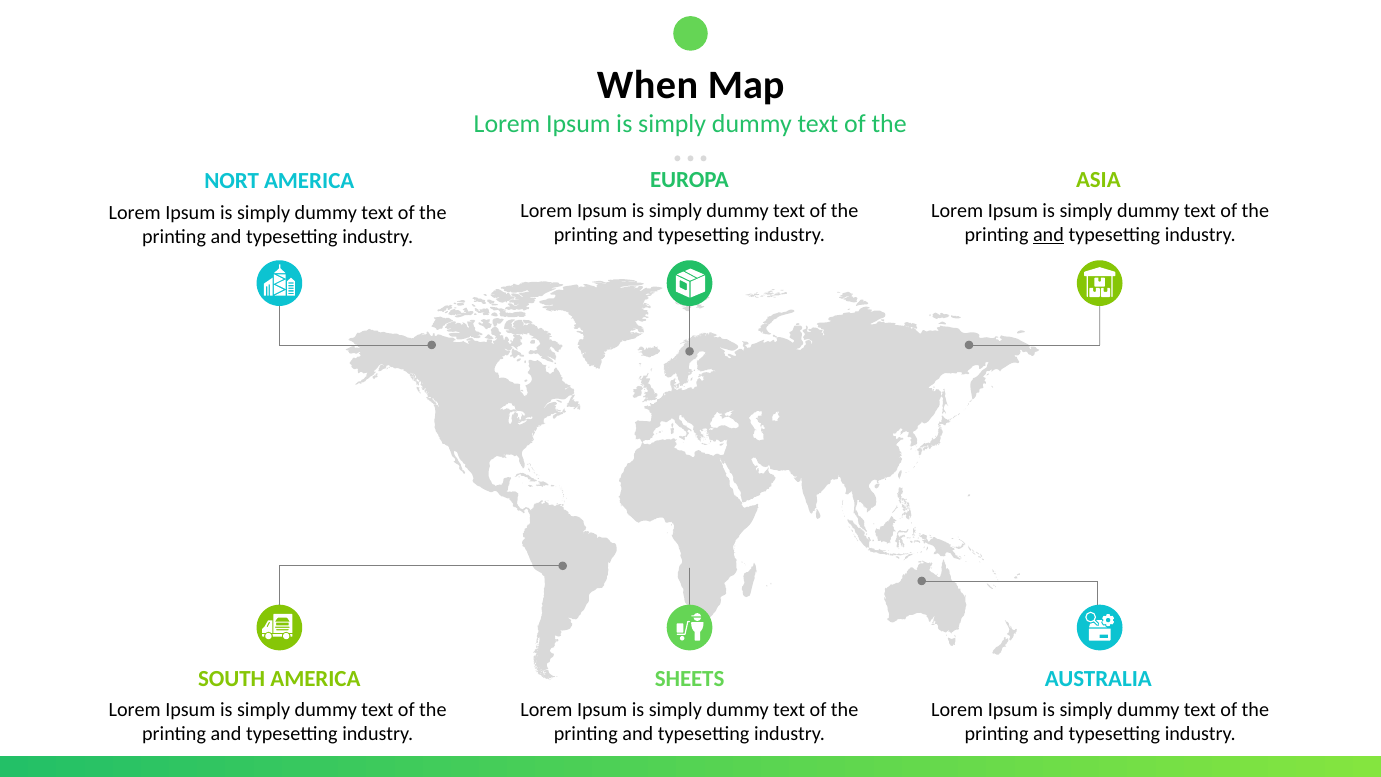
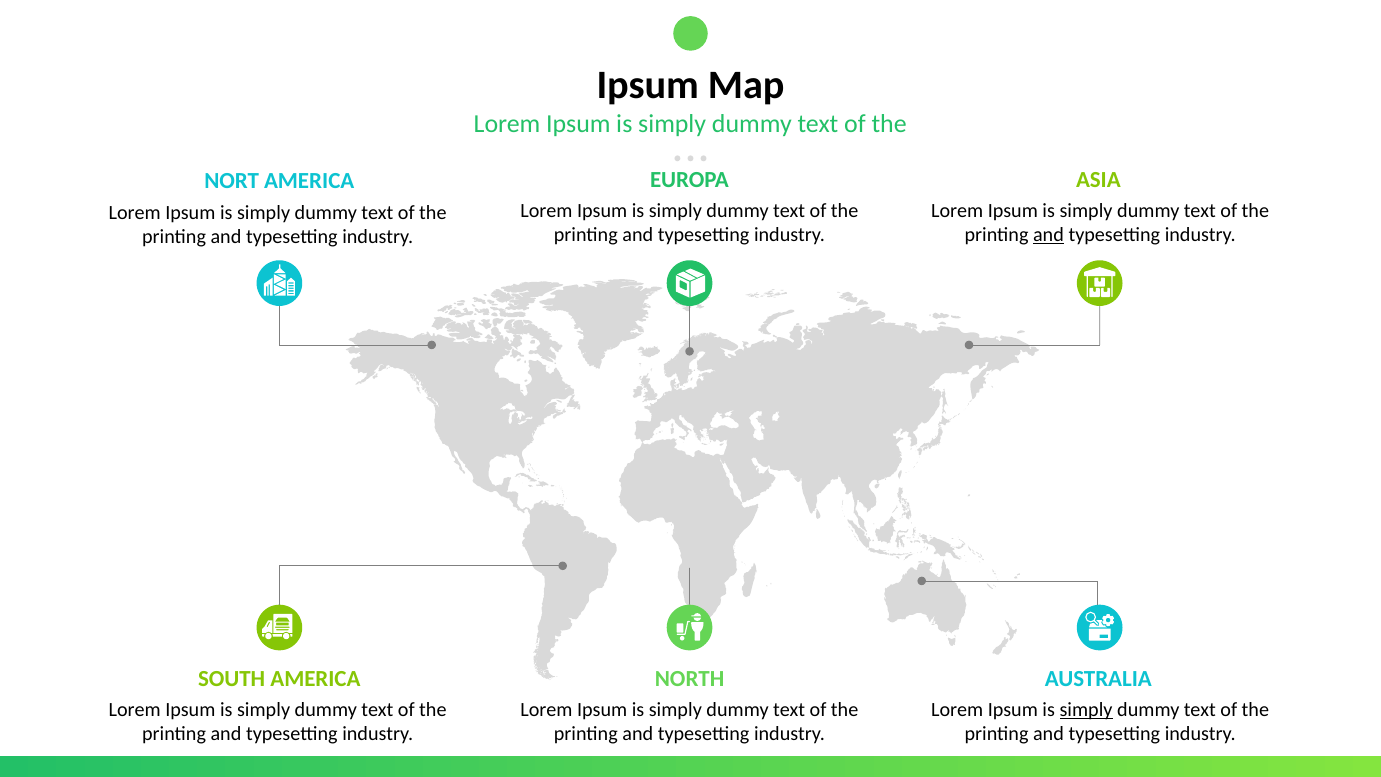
When: When -> Ipsum (648, 85)
SHEETS: SHEETS -> NORTH (690, 678)
simply underline: none -> present (1086, 709)
